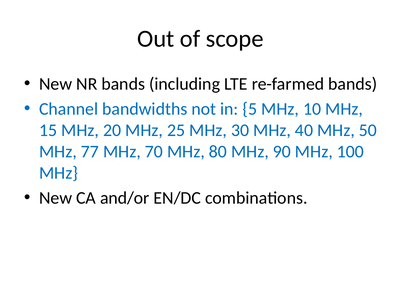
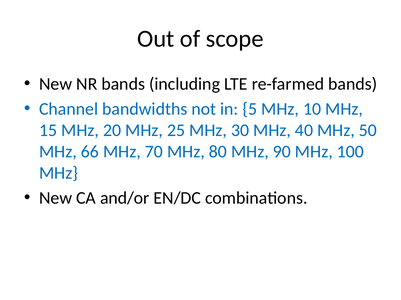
77: 77 -> 66 (90, 152)
